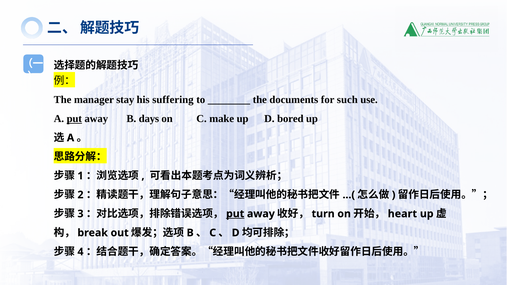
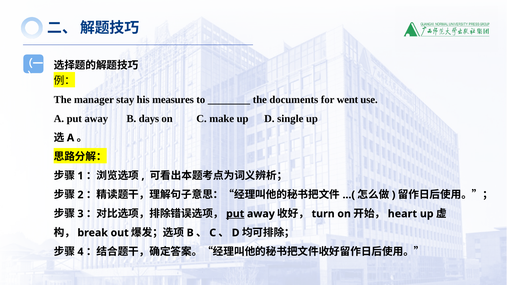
suffering: suffering -> measures (173, 100)
such: such -> went (347, 100)
put underline: present -> none (74, 119)
bored: bored -> single (290, 119)
